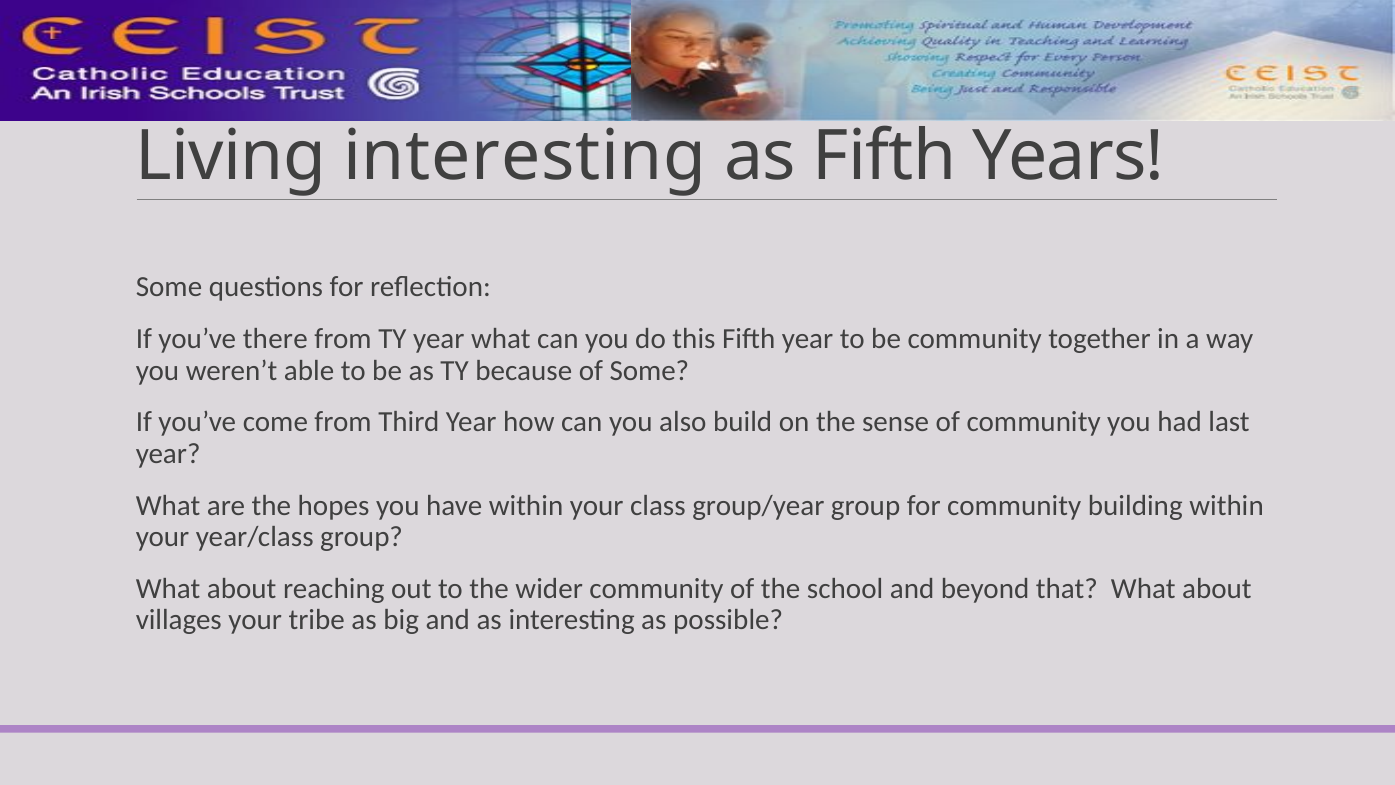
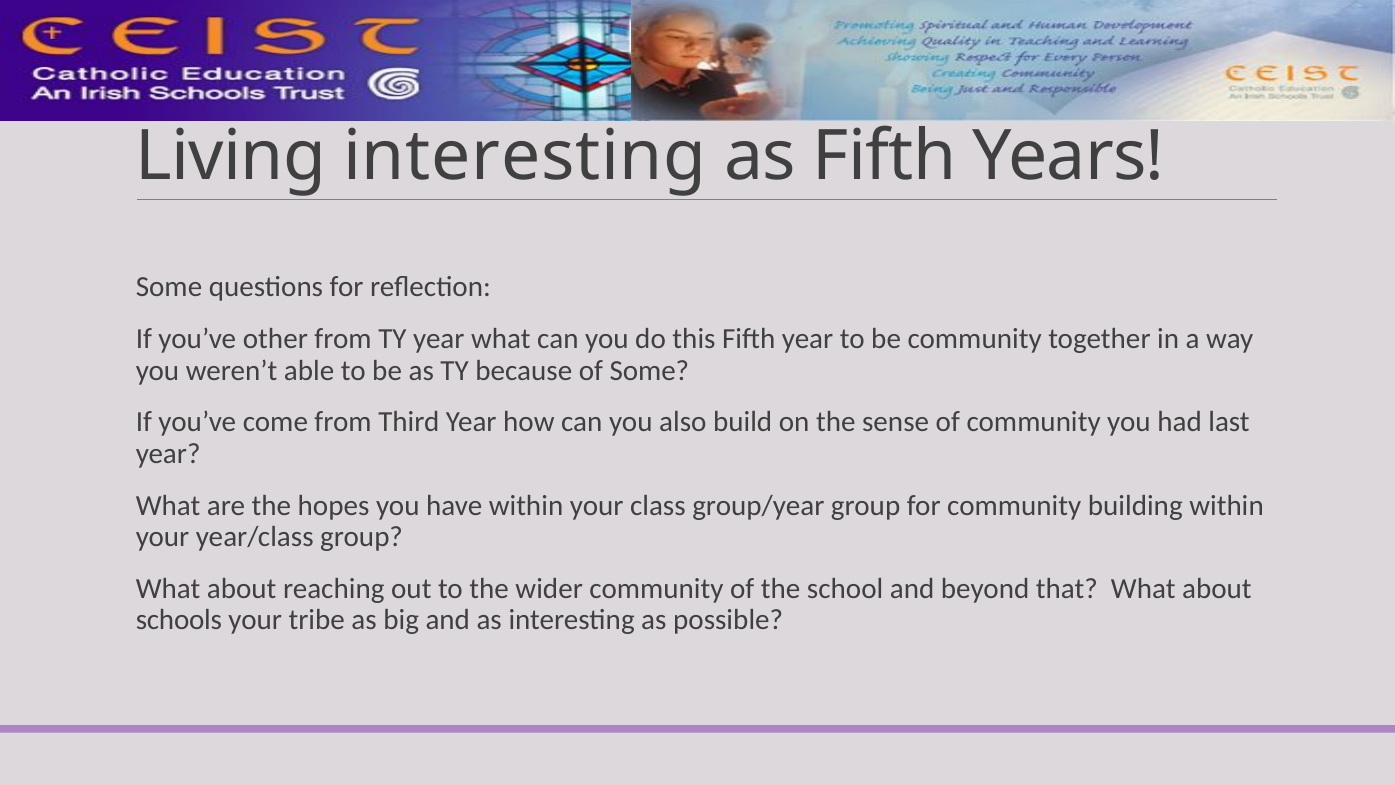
there: there -> other (275, 339)
villages: villages -> schools (179, 620)
